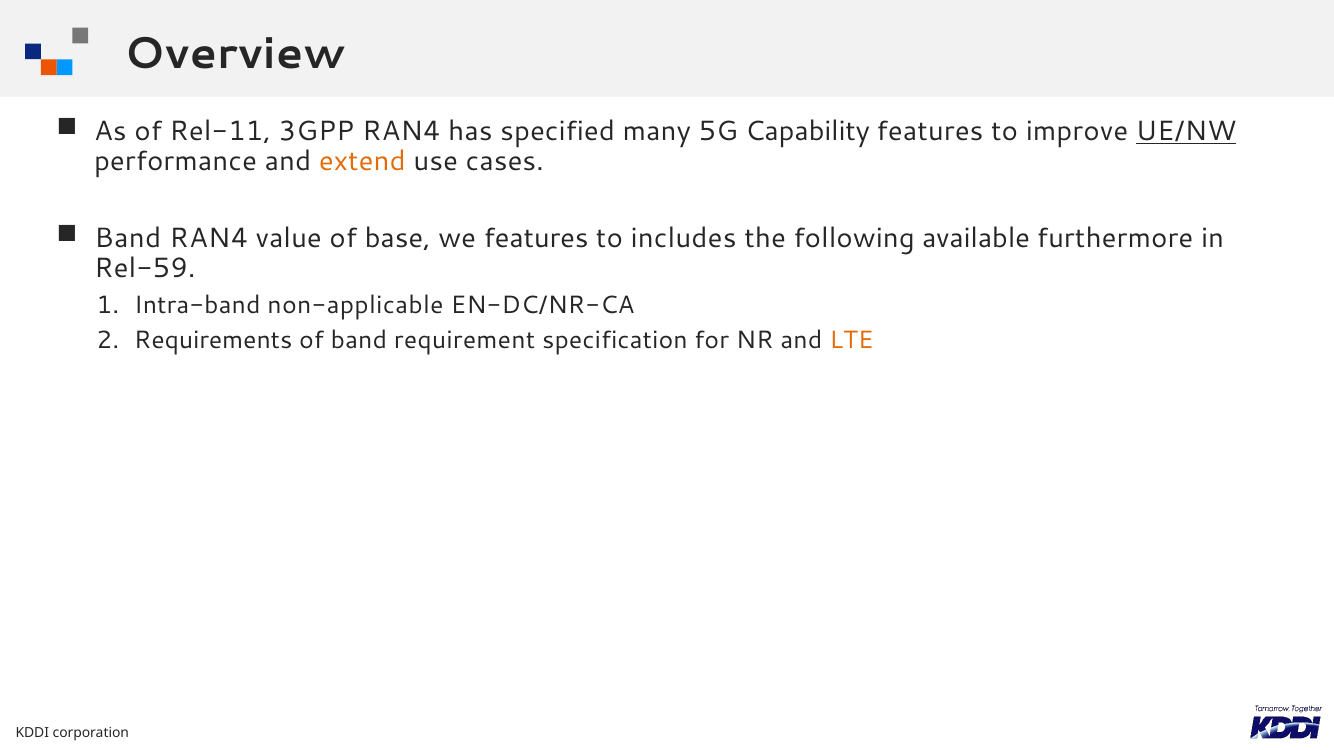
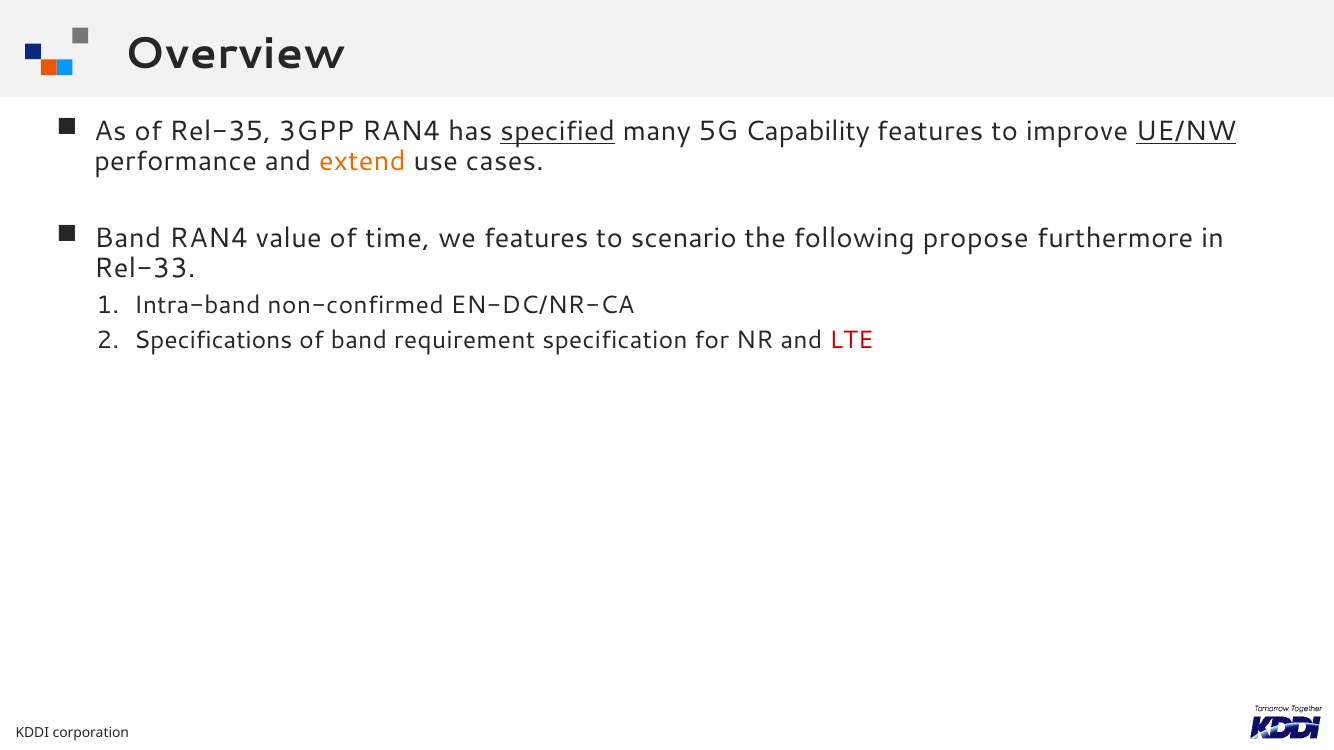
Rel-11: Rel-11 -> Rel-35 (220, 132)
specified underline: none -> present (558, 132)
base: base -> time (398, 238)
includes: includes -> scenario (684, 238)
available: available -> propose (976, 238)
Rel-59: Rel-59 -> Rel-33 (145, 268)
non-applicable: non-applicable -> non-confirmed (356, 305)
Requirements: Requirements -> Specifications (213, 341)
LTE colour: orange -> red (851, 341)
